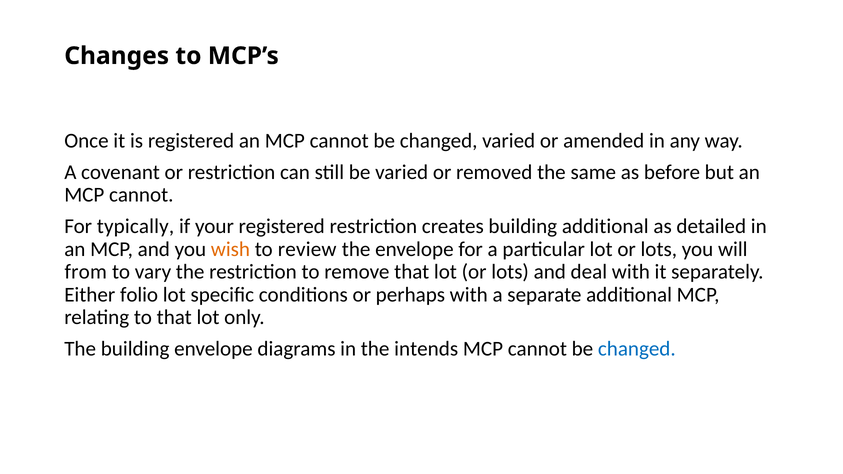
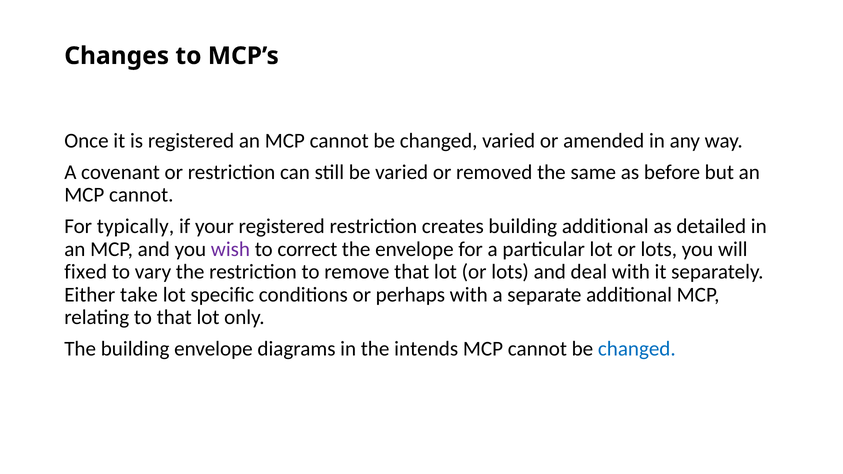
wish colour: orange -> purple (230, 249)
review: review -> correct (307, 249)
from: from -> fixed (86, 272)
folio: folio -> take (139, 295)
